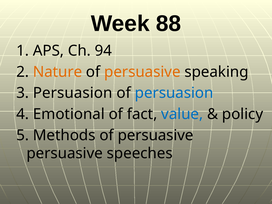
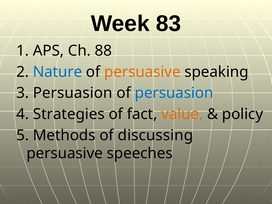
88: 88 -> 83 (169, 24)
94: 94 -> 88 (103, 51)
Nature colour: orange -> blue (58, 72)
Emotional: Emotional -> Strategies (69, 114)
value colour: blue -> orange (182, 114)
Methods of persuasive: persuasive -> discussing (155, 135)
